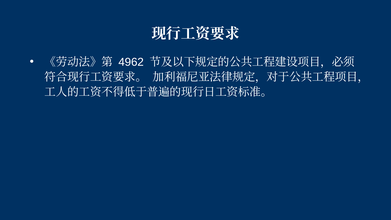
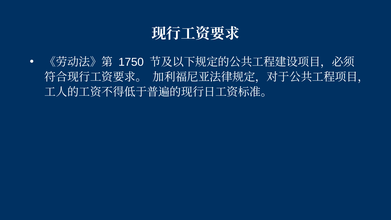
4962: 4962 -> 1750 (131, 62)
